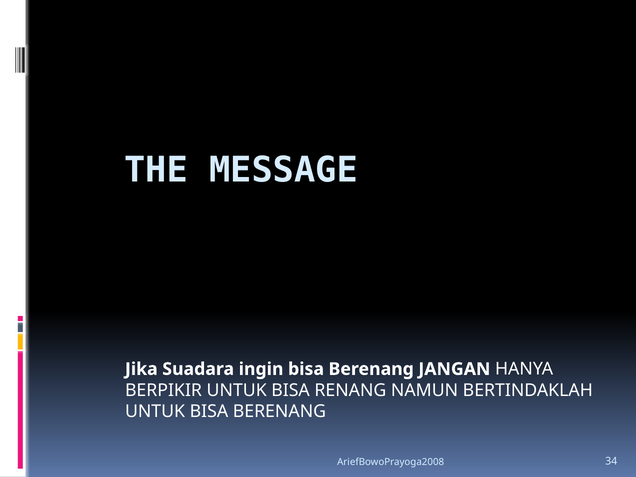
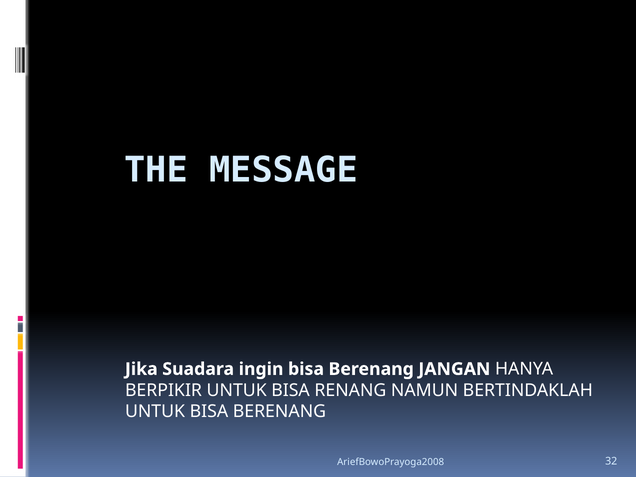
34: 34 -> 32 (611, 461)
